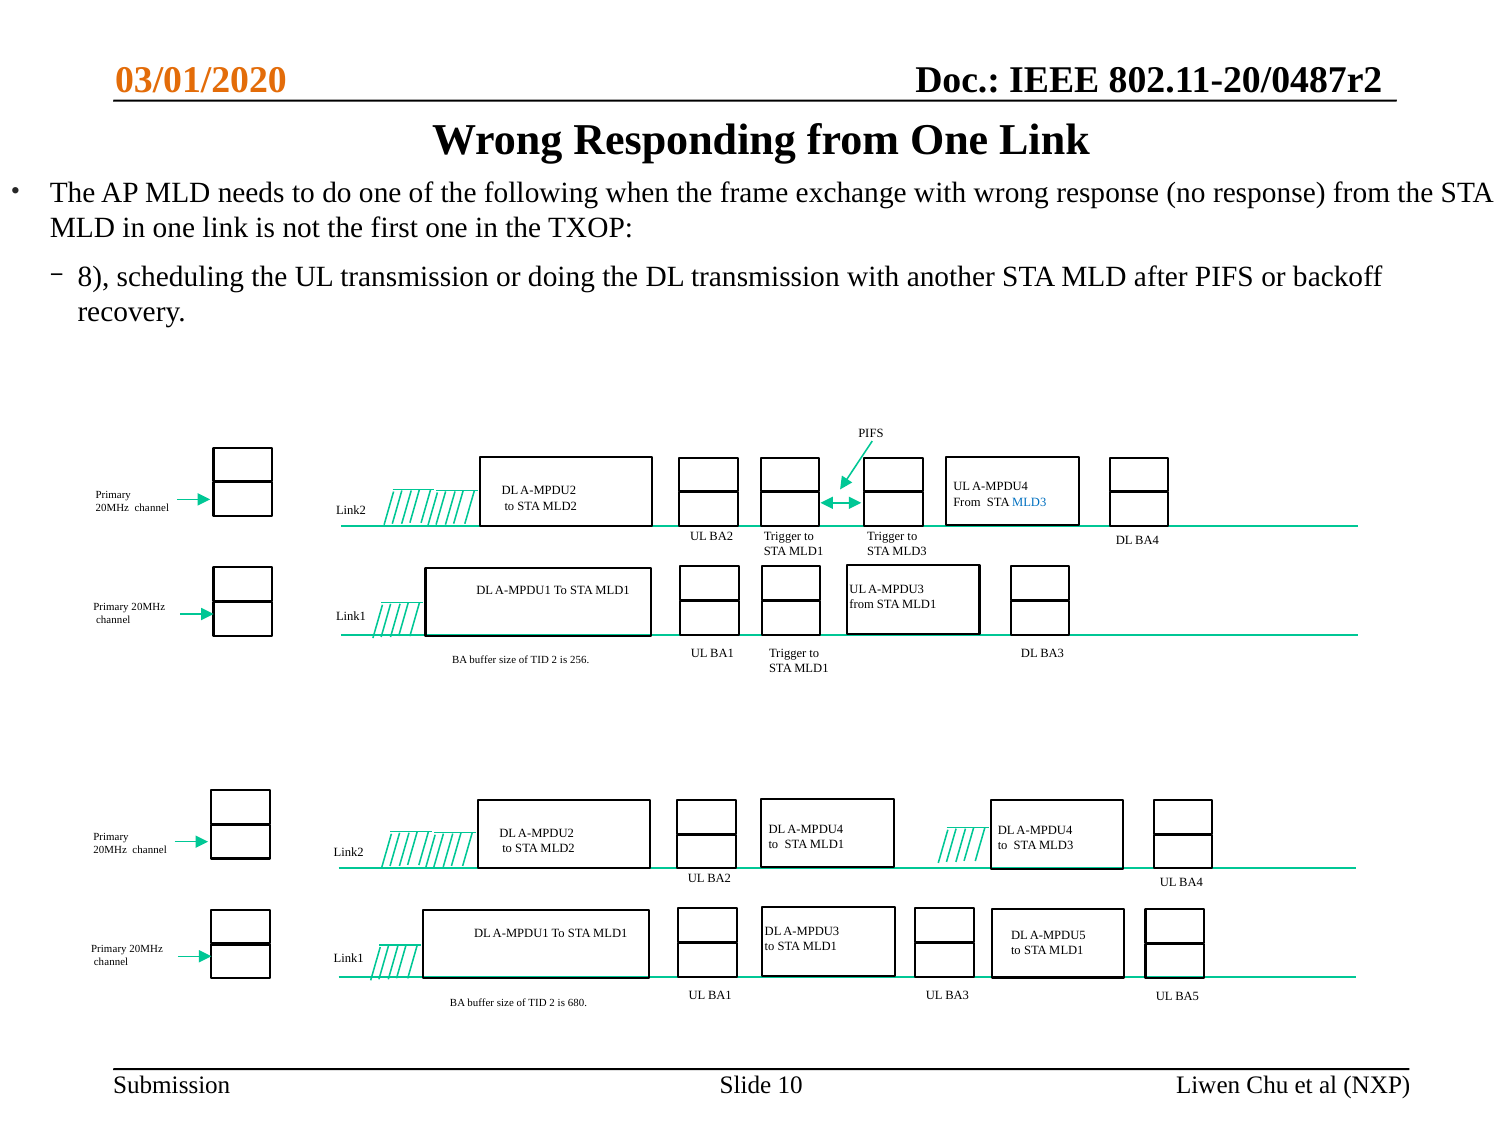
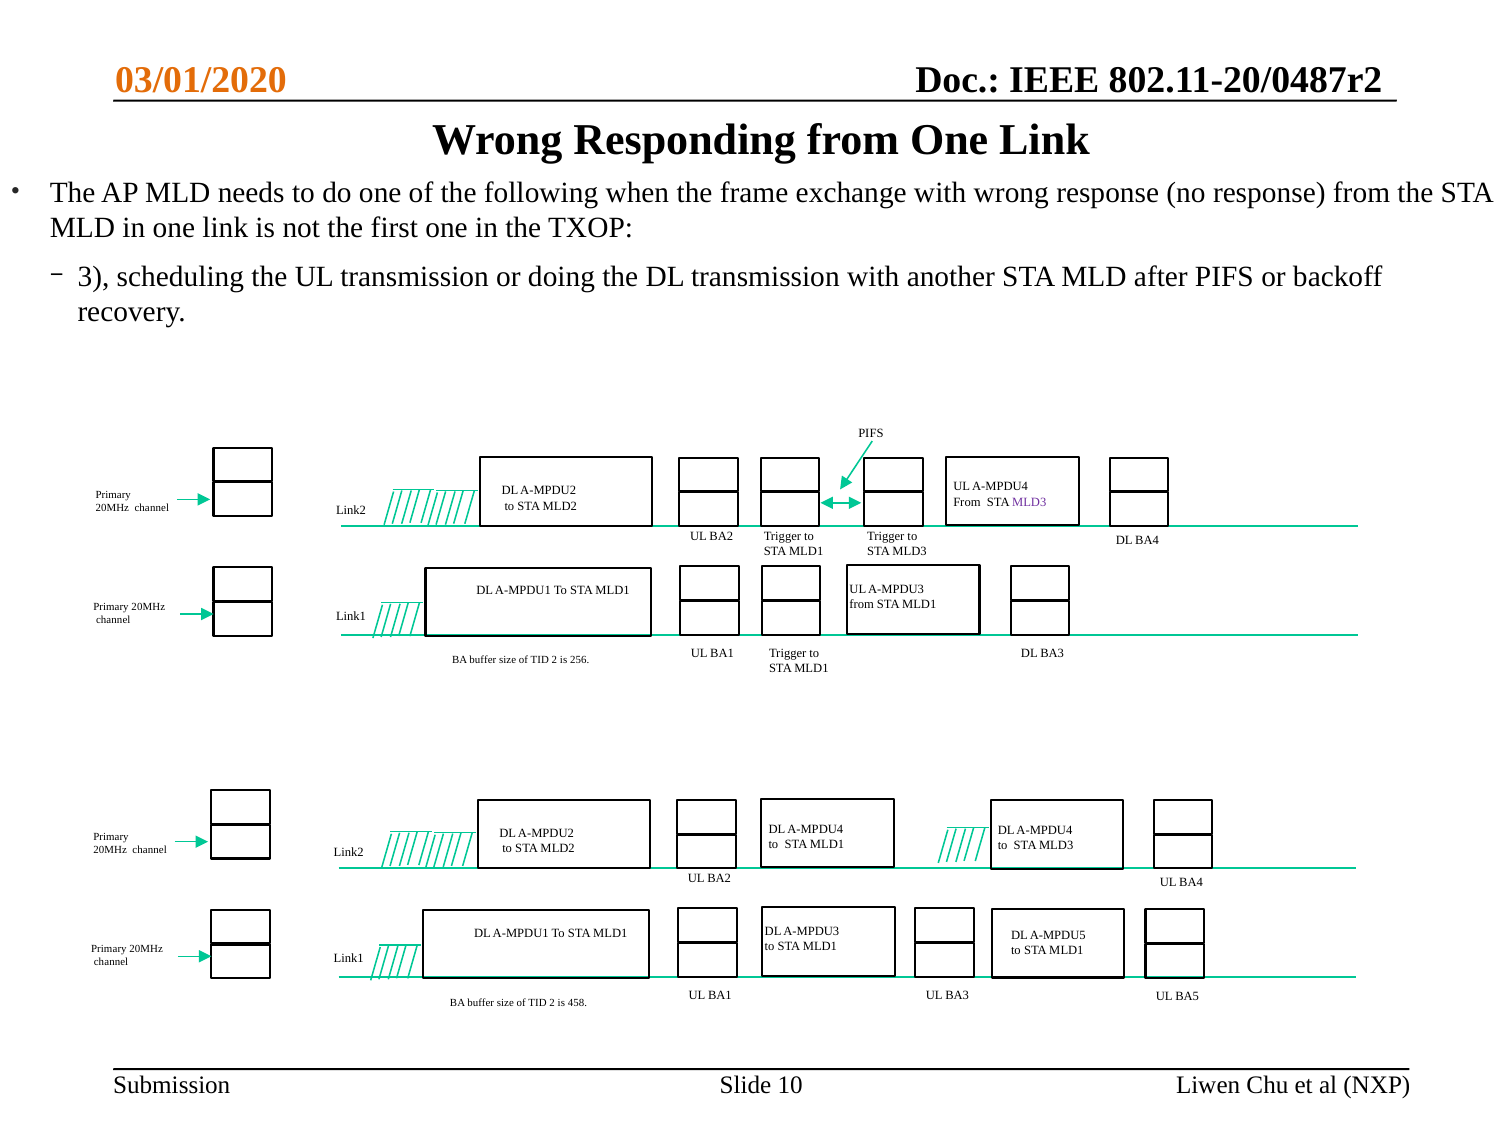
8: 8 -> 3 (94, 277)
MLD3 colour: blue -> purple (1029, 502)
680: 680 -> 458 (578, 1003)
